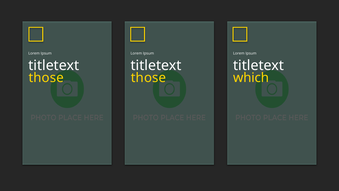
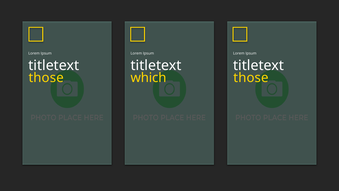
those: those -> which (149, 78)
which: which -> those (251, 78)
